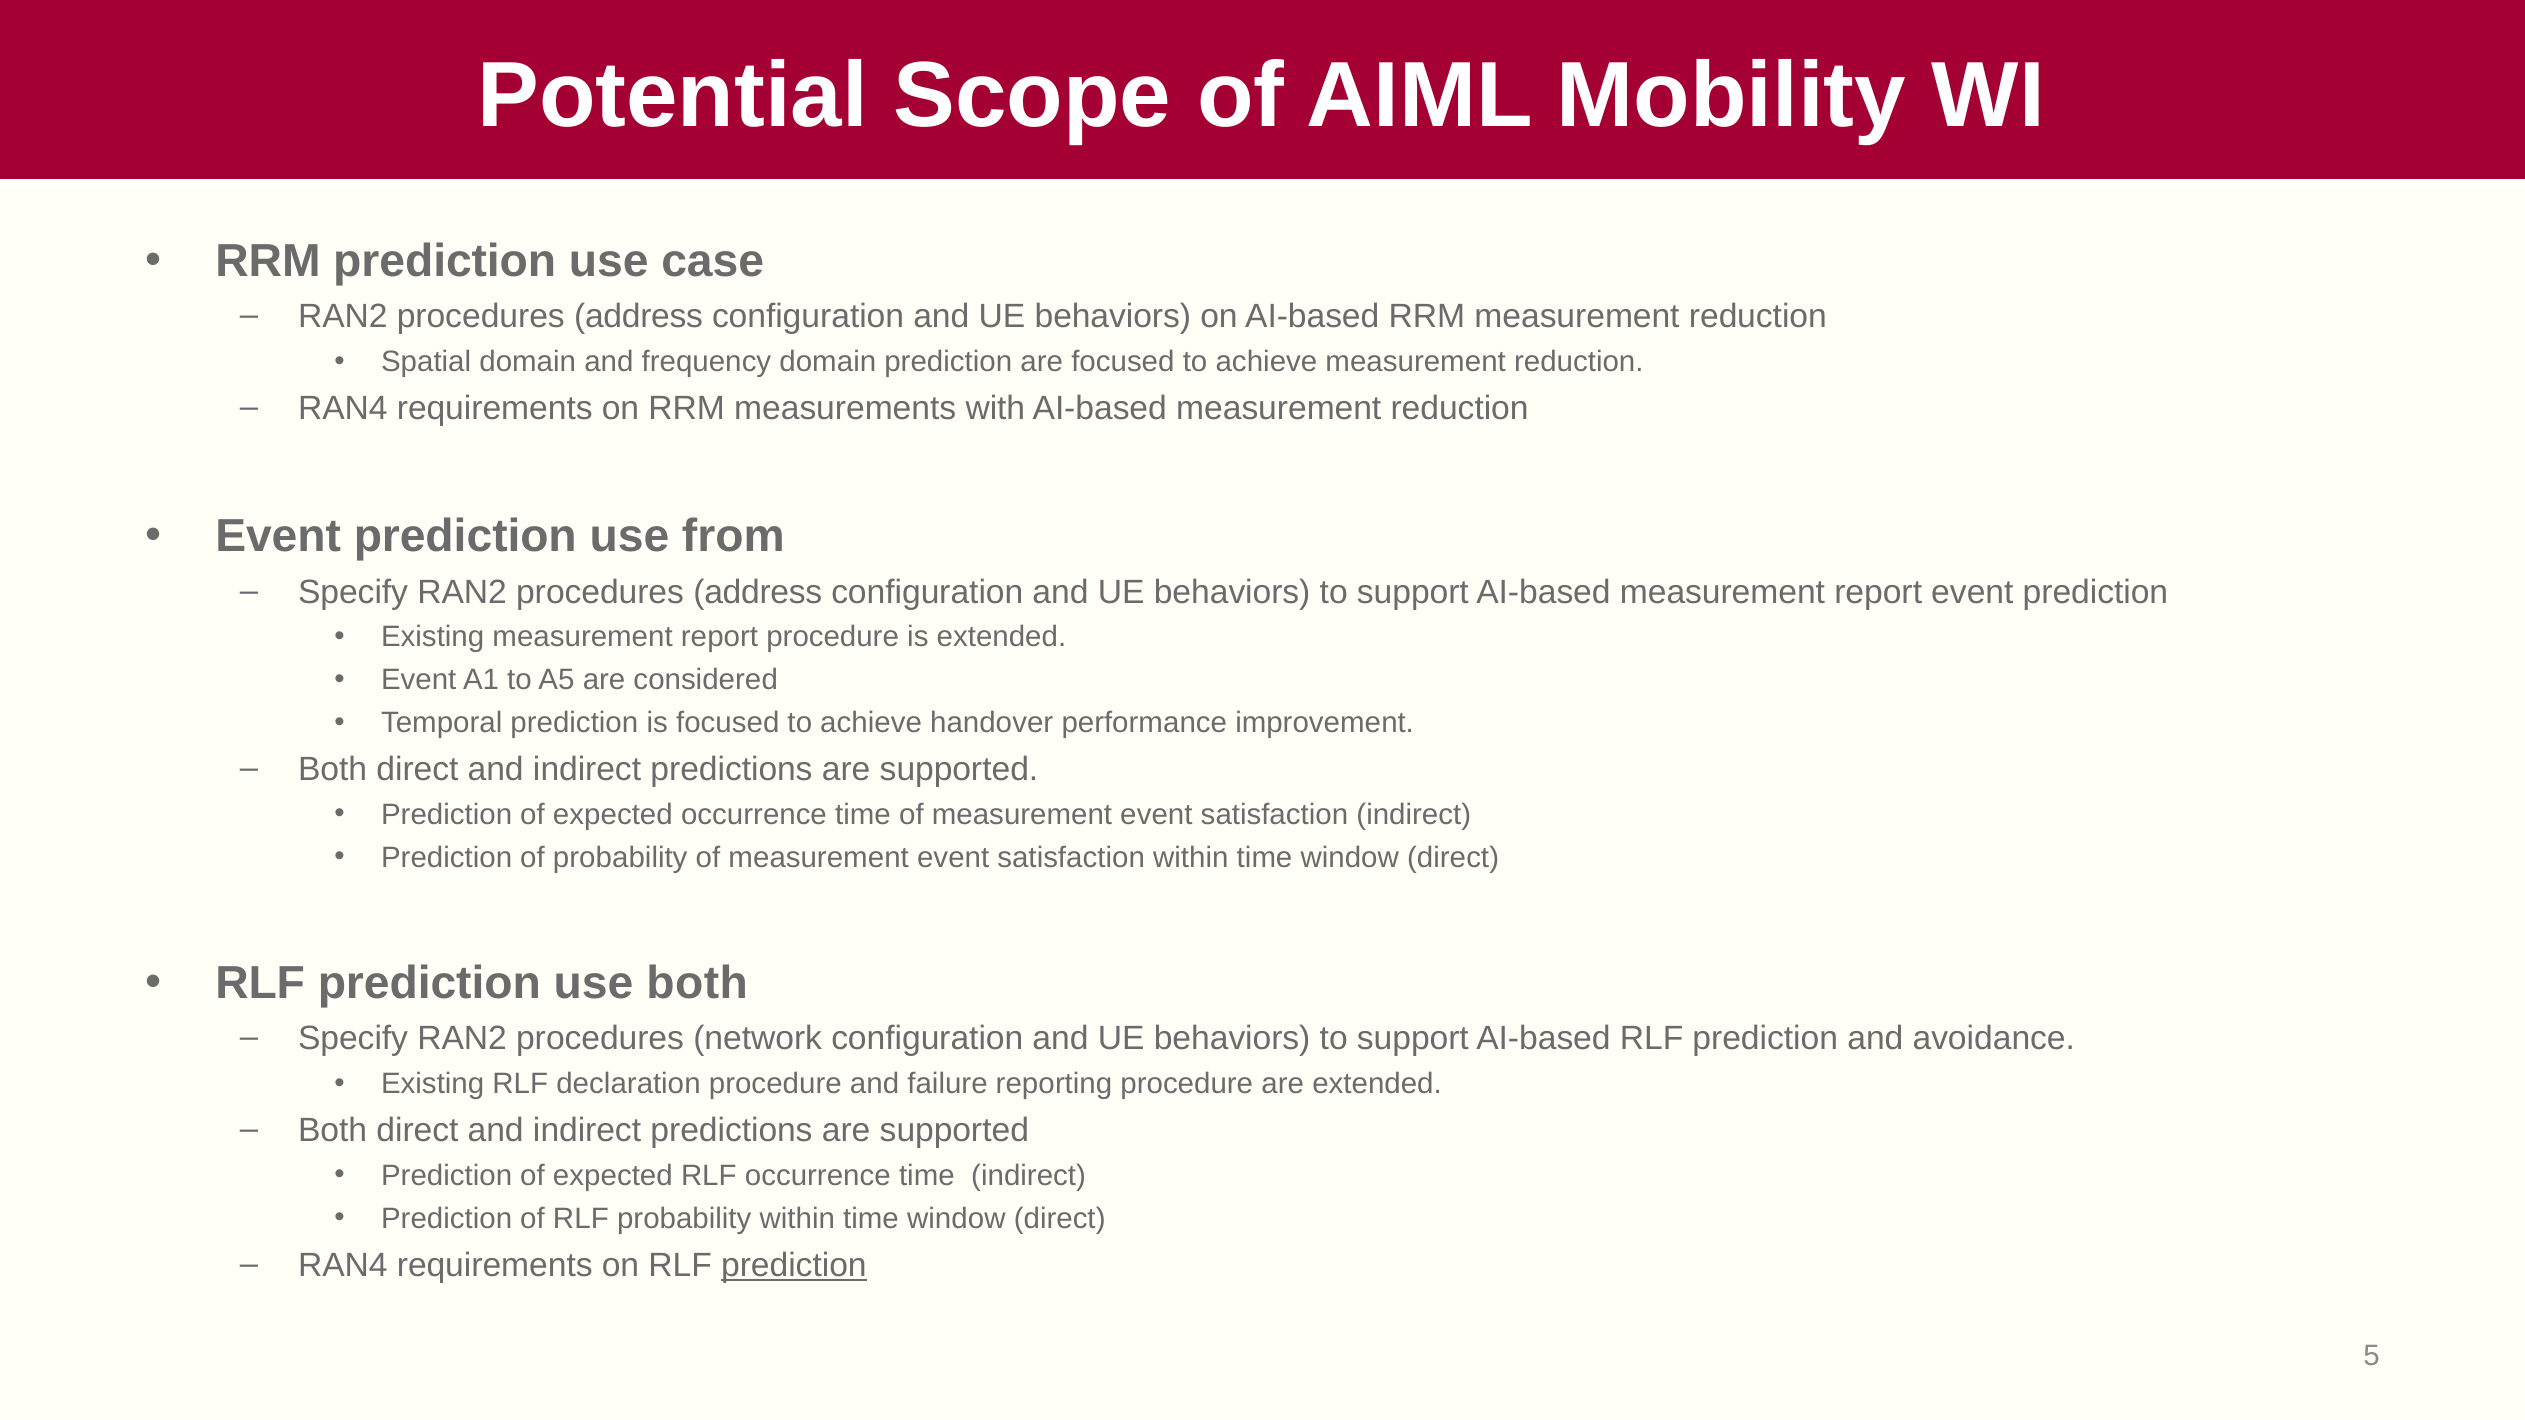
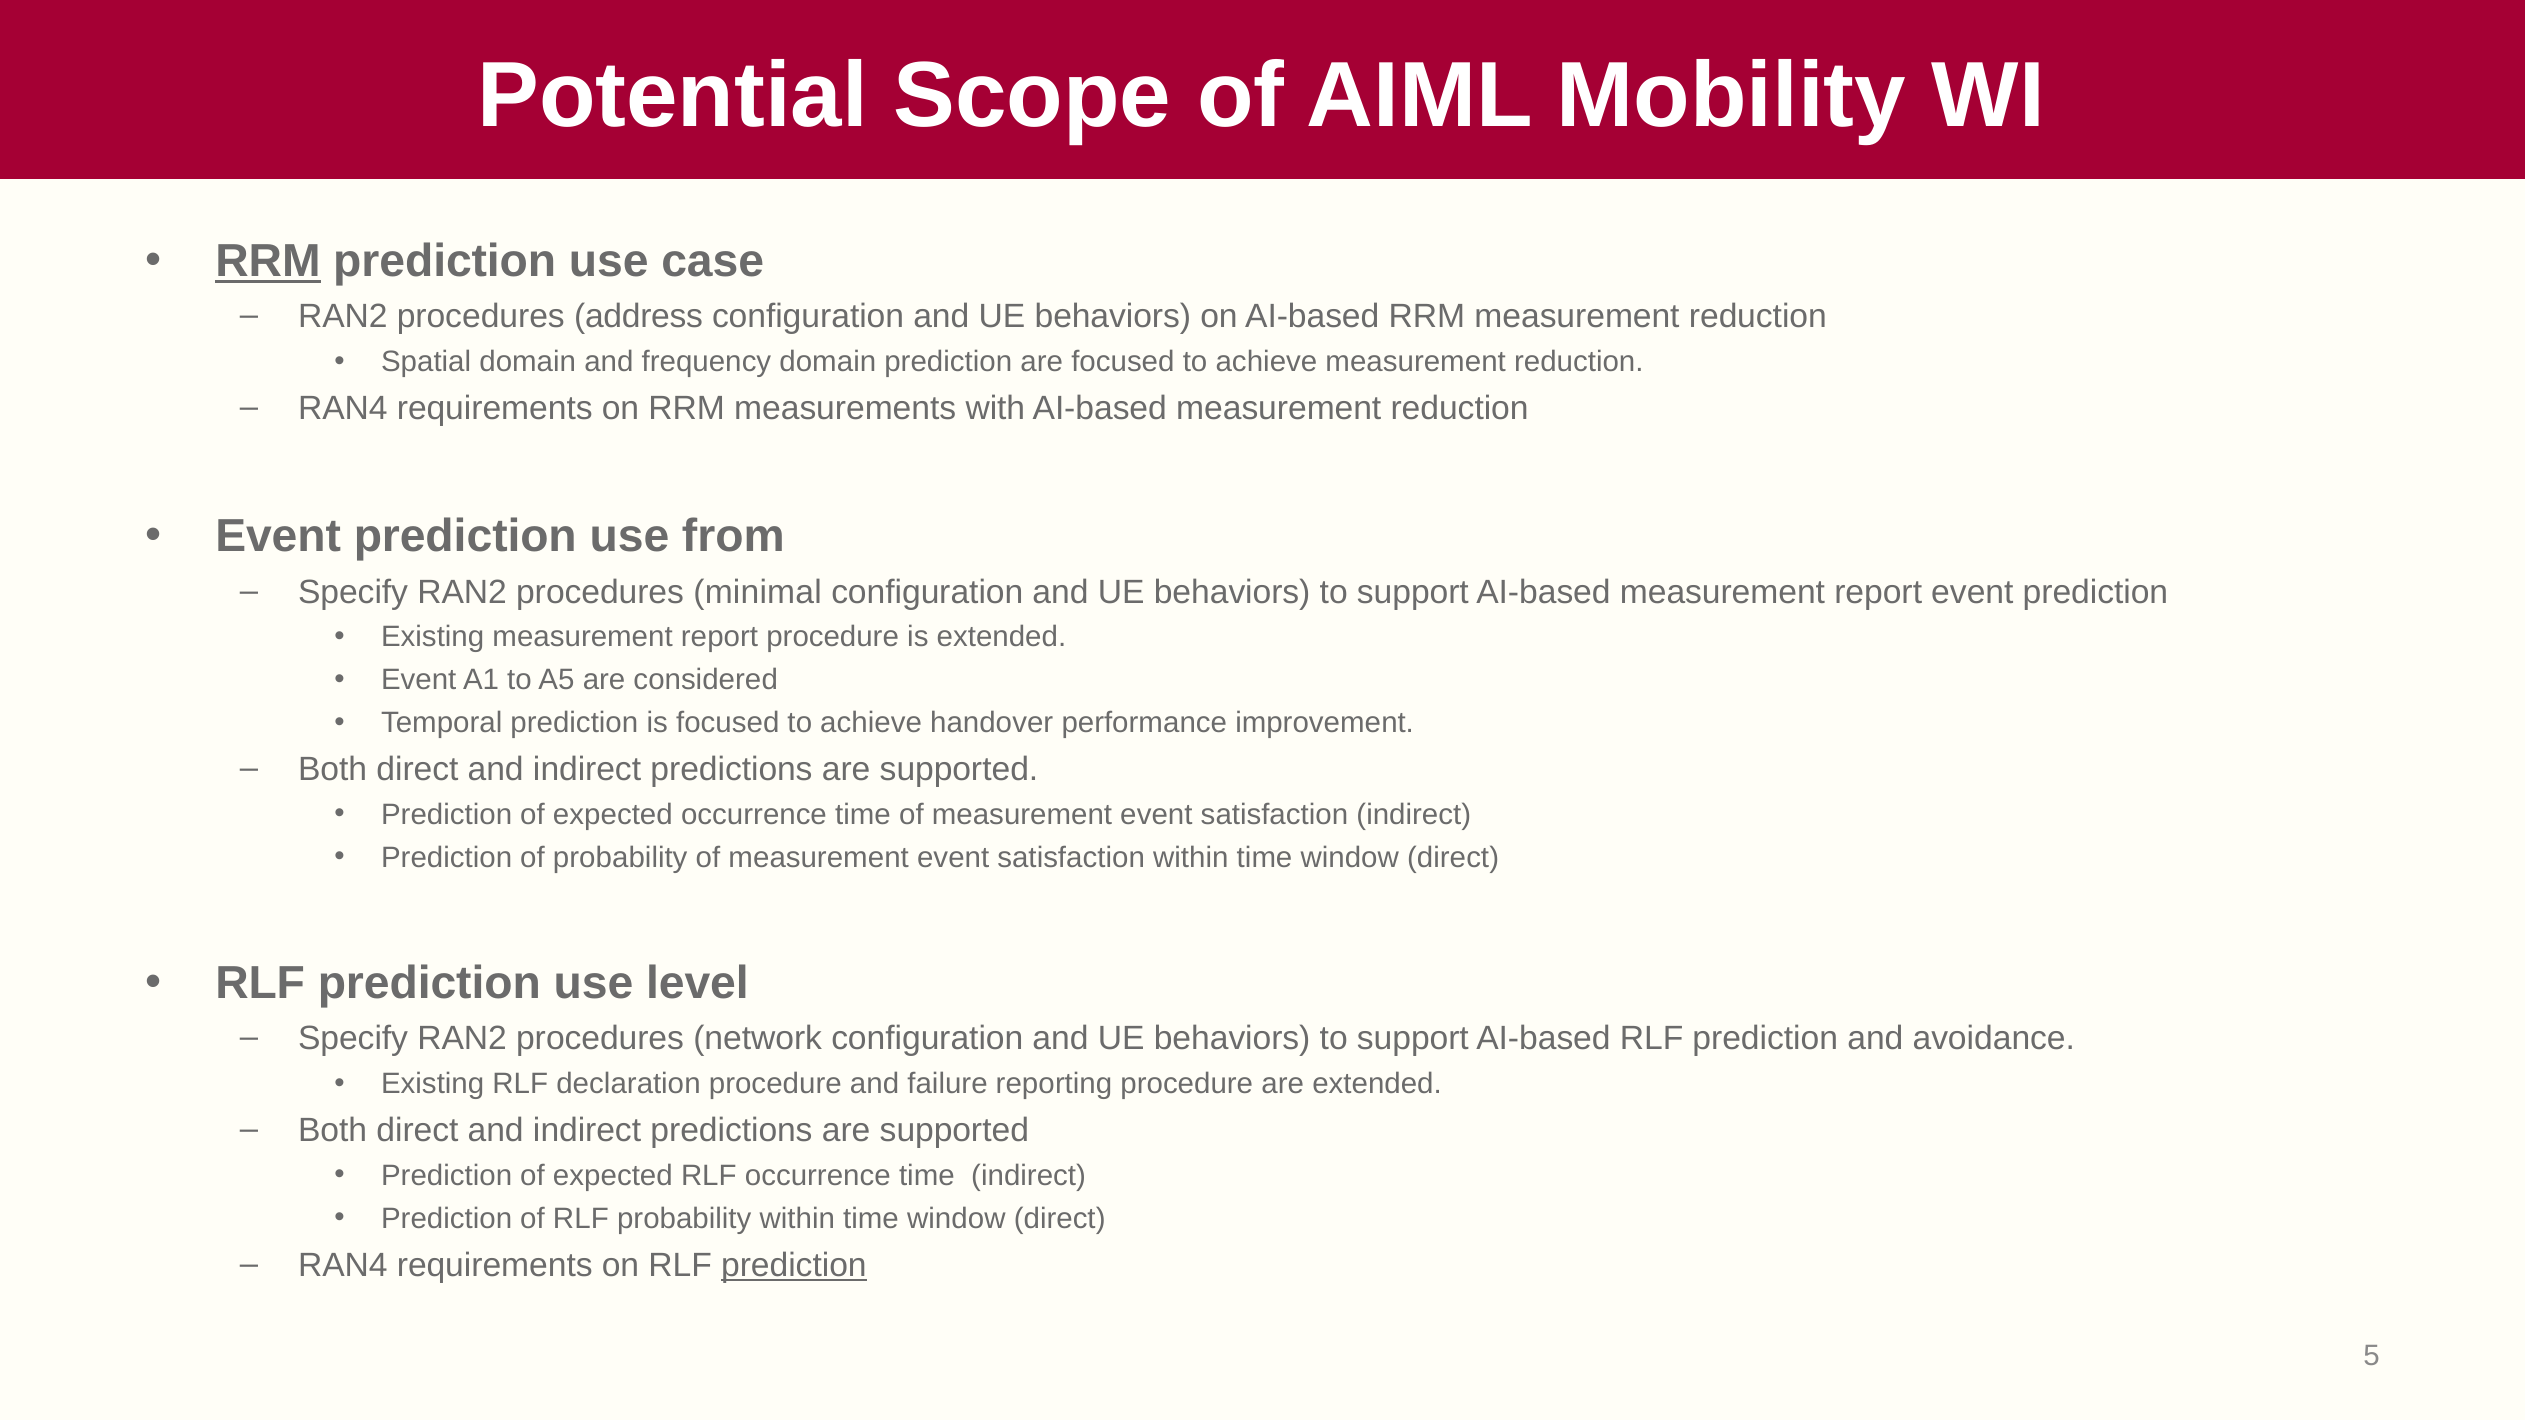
RRM underline: none -> present (268, 261)
Specify RAN2 procedures address: address -> minimal (758, 592)
use both: both -> level (697, 984)
